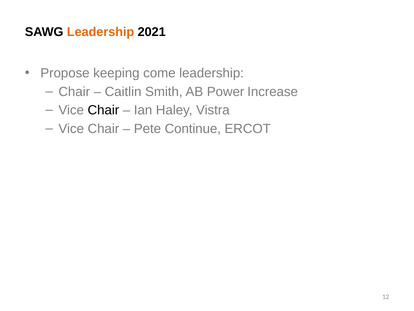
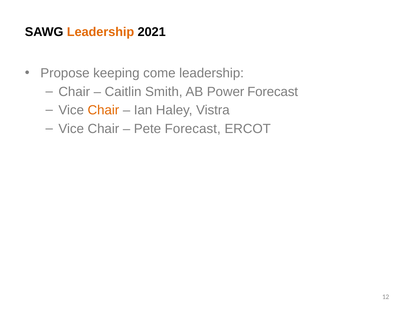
Power Increase: Increase -> Forecast (273, 92)
Chair colour: black -> orange (103, 110)
Pete Continue: Continue -> Forecast (193, 129)
